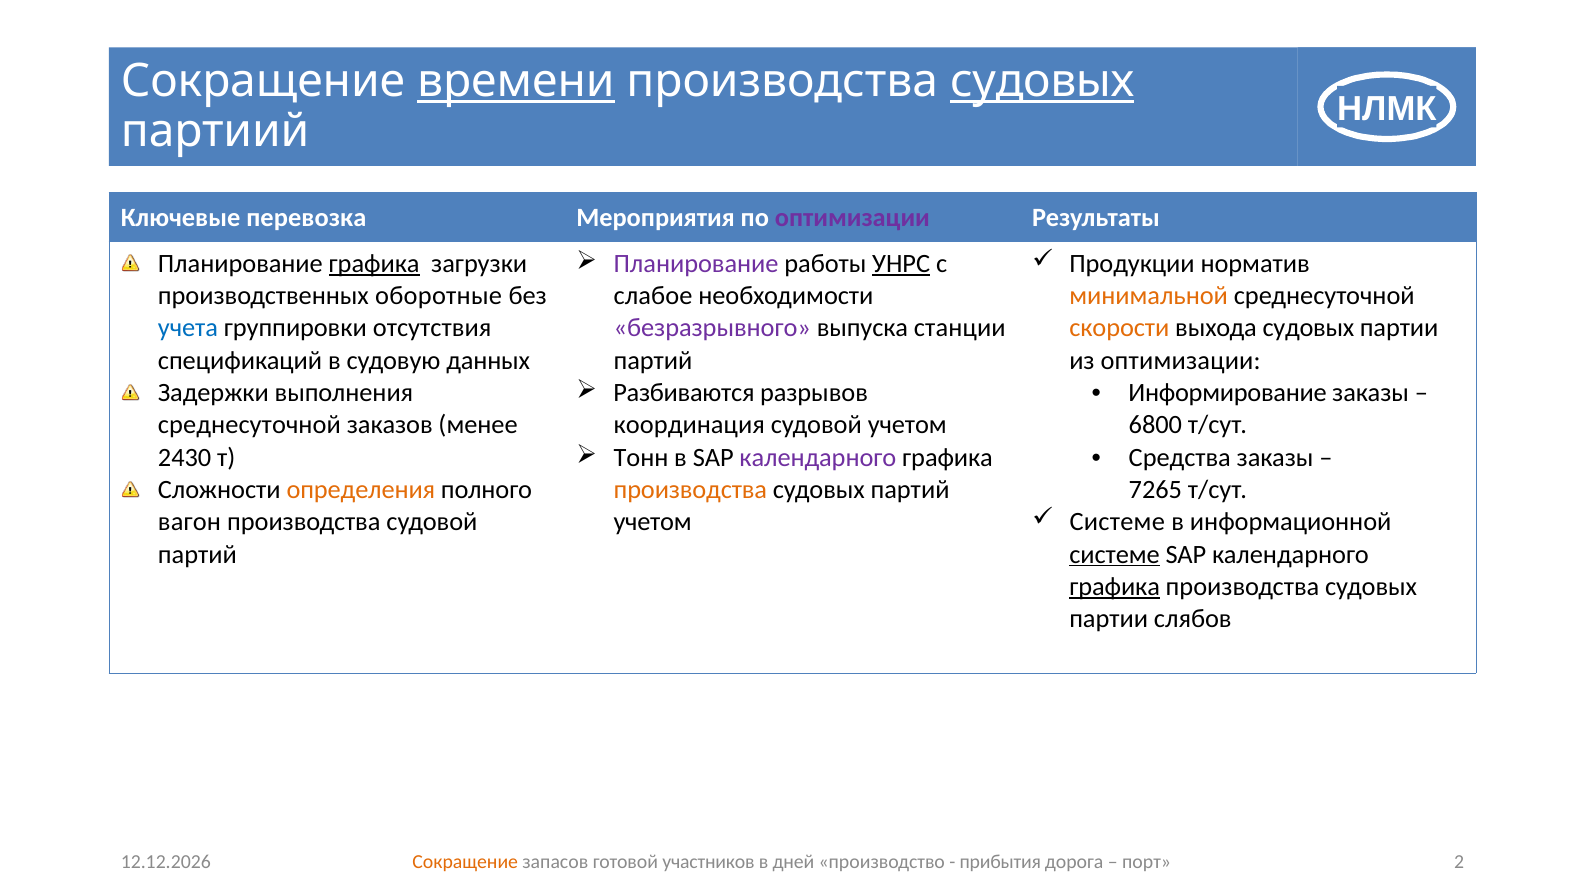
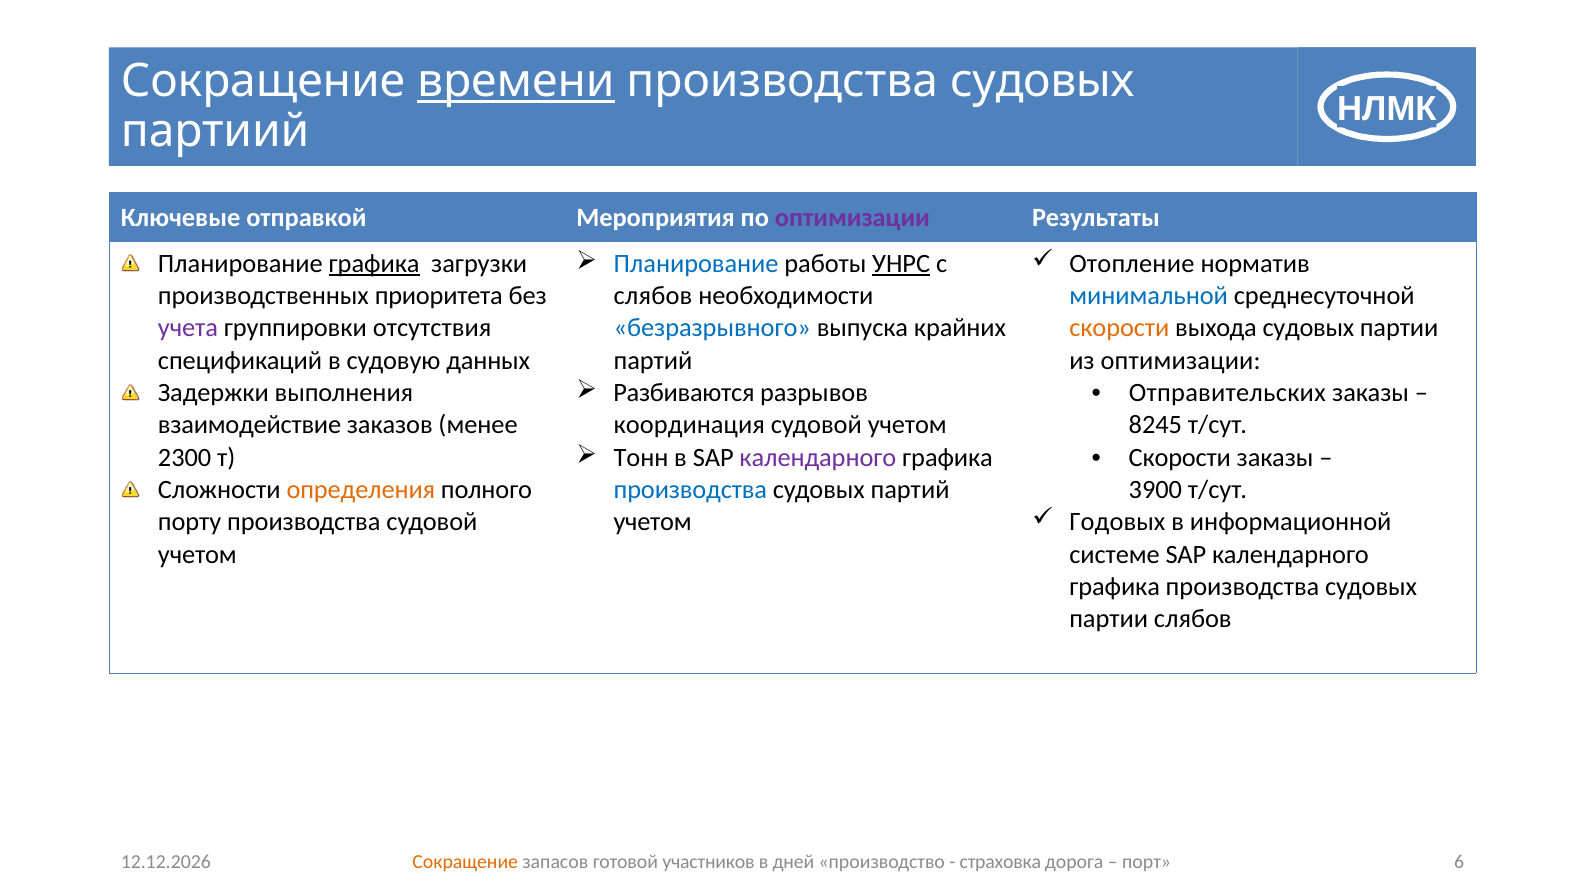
судовых underline: present -> none (1042, 81)
перевозка: перевозка -> отправкой (306, 217)
Планирование colour: purple -> blue (696, 263)
Продукции: Продукции -> Отопление (1132, 263)
оборотные: оборотные -> приоритета (439, 296)
слабое: слабое -> слябов (653, 296)
минимальной colour: orange -> blue (1149, 296)
учета colour: blue -> purple (188, 328)
безразрывного colour: purple -> blue (712, 328)
станции: станции -> крайних (960, 328)
Информирование: Информирование -> Отправительских (1227, 393)
среднесуточной: среднесуточной -> взаимодействие (250, 425)
6800: 6800 -> 8245 (1155, 425)
Средства: Средства -> Скорости (1180, 457)
2430: 2430 -> 2300 (185, 457)
производства colour: orange -> blue (690, 489)
7265: 7265 -> 3900 (1155, 489)
Системе: Системе -> Годовых (1117, 522)
вагон: вагон -> порту (190, 522)
партий: партий -> учетом (197, 554)
системе underline: present -> none (1115, 554)
графика underline: present -> none (1115, 586)
прибытия: прибытия -> страховка (1000, 861)
2: 2 -> 6 (1459, 861)
